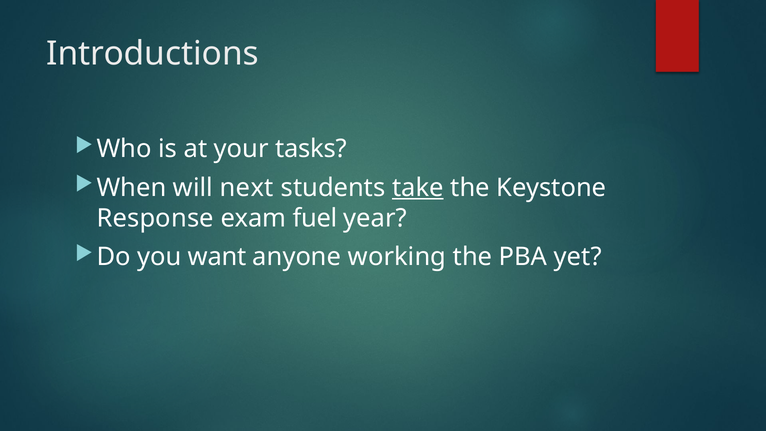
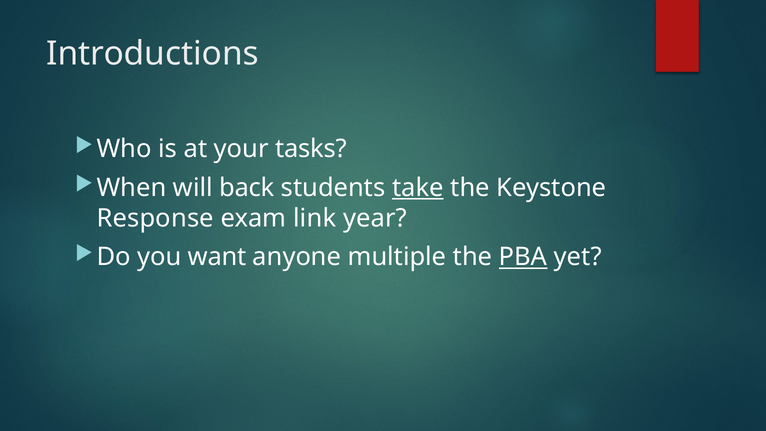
next: next -> back (247, 188)
fuel: fuel -> link (315, 218)
working: working -> multiple (397, 257)
PBA underline: none -> present (523, 257)
